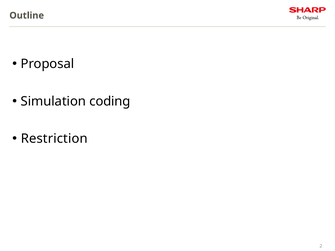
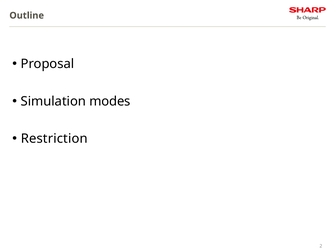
coding: coding -> modes (110, 101)
